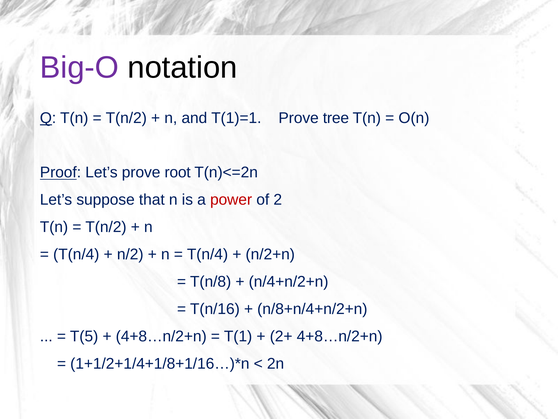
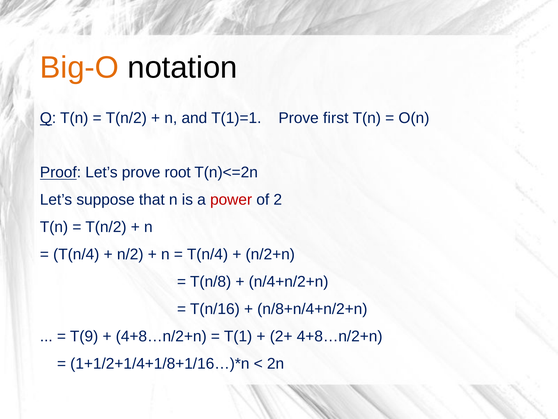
Big-O colour: purple -> orange (79, 67)
tree: tree -> first (336, 118)
T(5: T(5 -> T(9 (84, 336)
